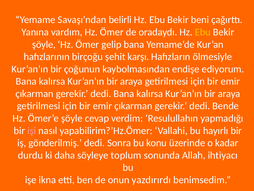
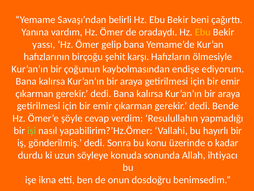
şöyle: şöyle -> yassı (44, 44)
işi colour: pink -> light green (32, 130)
daha: daha -> uzun (65, 155)
toplum: toplum -> konuda (126, 155)
yazdırırdı: yazdırırdı -> dosdoğru (151, 179)
